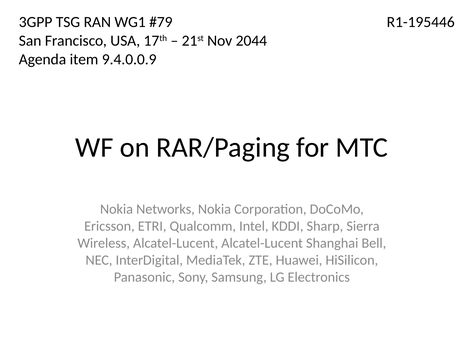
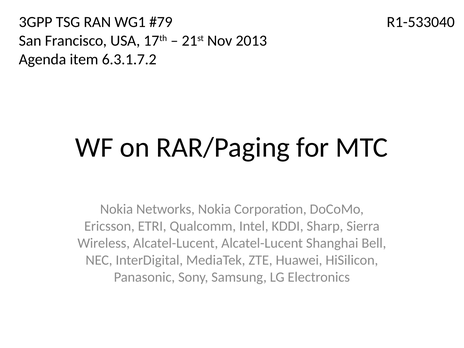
R1-195446: R1-195446 -> R1-533040 (421, 22)
2044: 2044 -> 2013 (251, 41)
9.4.0.0.9: 9.4.0.0.9 -> 6.3.1.7.2 (129, 59)
